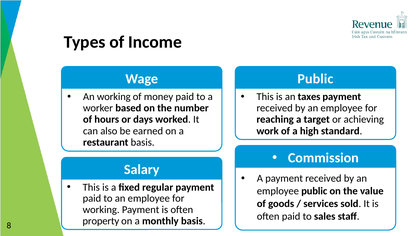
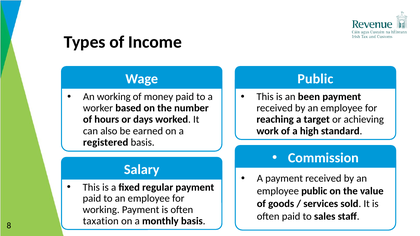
taxes: taxes -> been (309, 97)
restaurant: restaurant -> registered (106, 142)
property: property -> taxation (101, 221)
